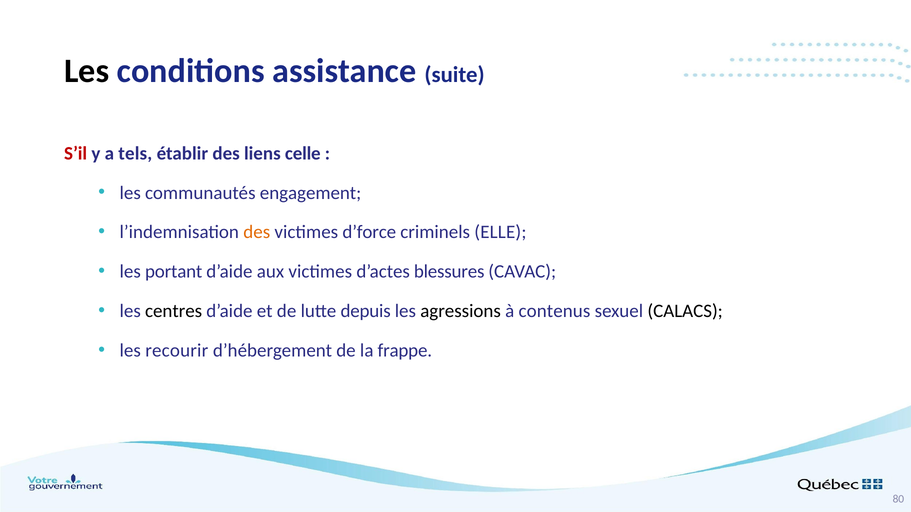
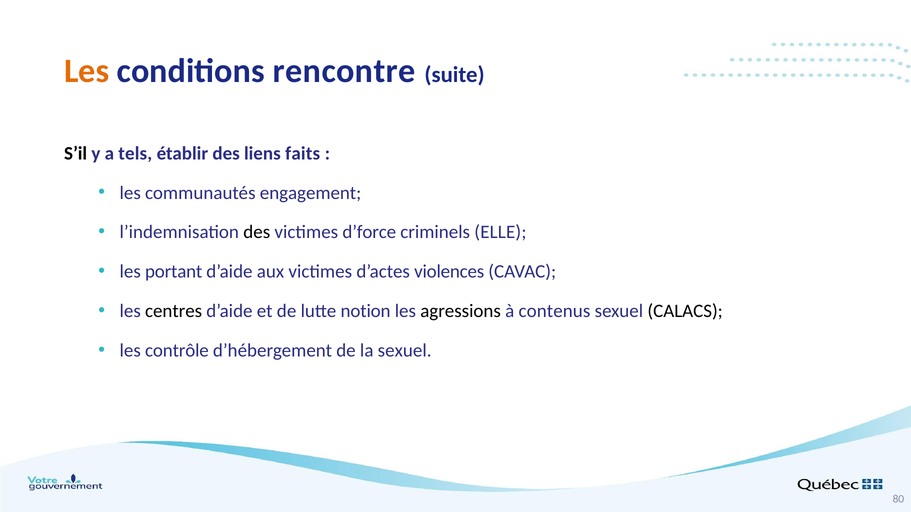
Les colour: black -> orange (87, 71)
assistance: assistance -> rencontre (344, 71)
S’il colour: red -> black (76, 153)
celle: celle -> faits (303, 153)
des colour: orange -> black (257, 232)
blessures: blessures -> violences (449, 272)
depuis: depuis -> notion (366, 311)
recourir: recourir -> contrôle (177, 351)
la frappe: frappe -> sexuel (405, 351)
